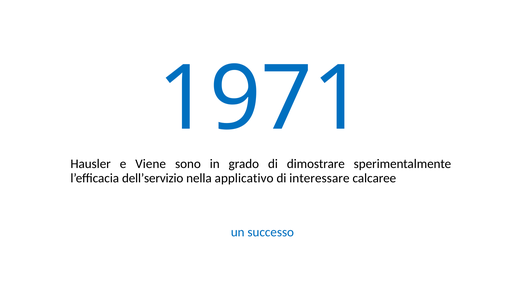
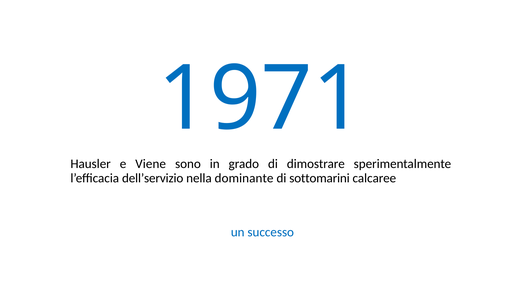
applicativo: applicativo -> dominante (244, 178)
interessare: interessare -> sottomarini (320, 178)
